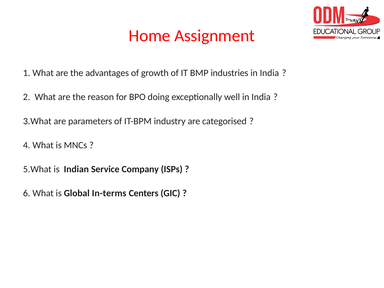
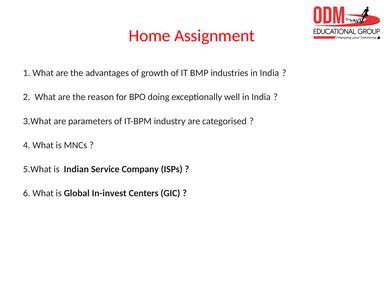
In-terms: In-terms -> In-invest (109, 193)
